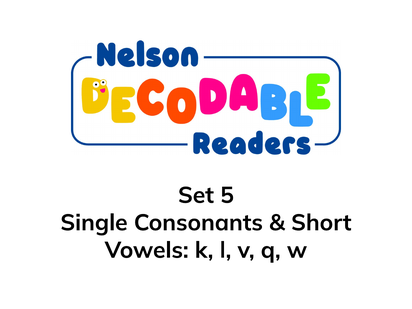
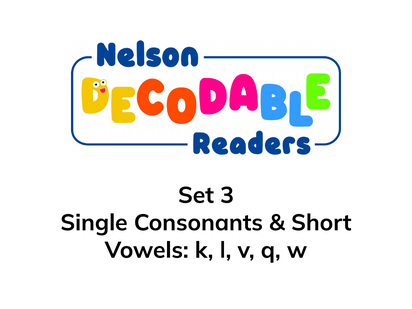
5: 5 -> 3 (227, 195)
